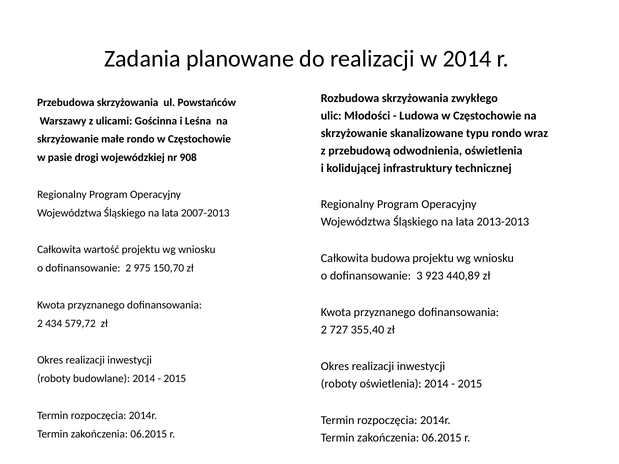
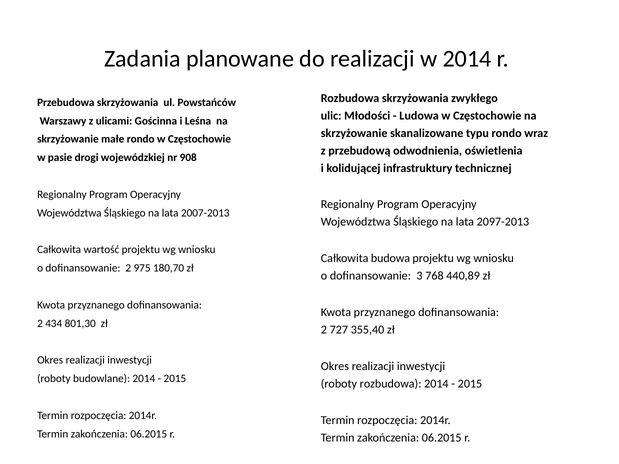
2013-2013: 2013-2013 -> 2097-2013 (503, 222)
150,70: 150,70 -> 180,70 (169, 268)
923: 923 -> 768 (434, 276)
579,72: 579,72 -> 801,30 (80, 324)
roboty oświetlenia: oświetlenia -> rozbudowa (391, 384)
